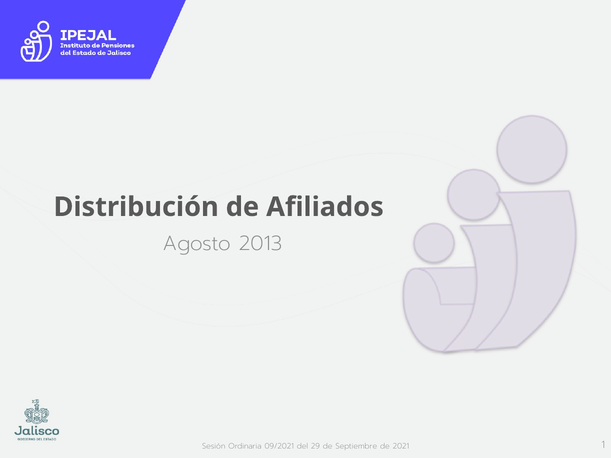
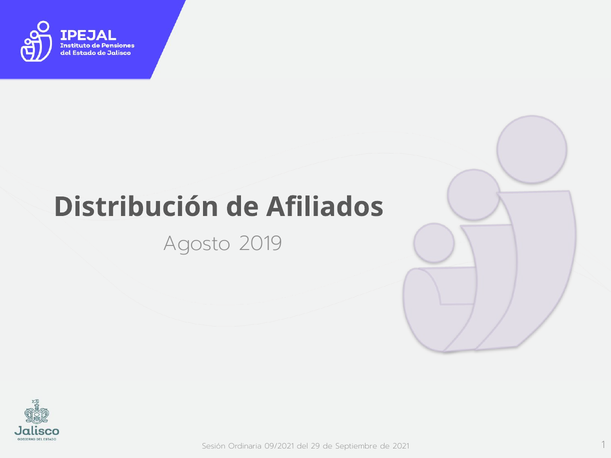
2013: 2013 -> 2019 (260, 244)
